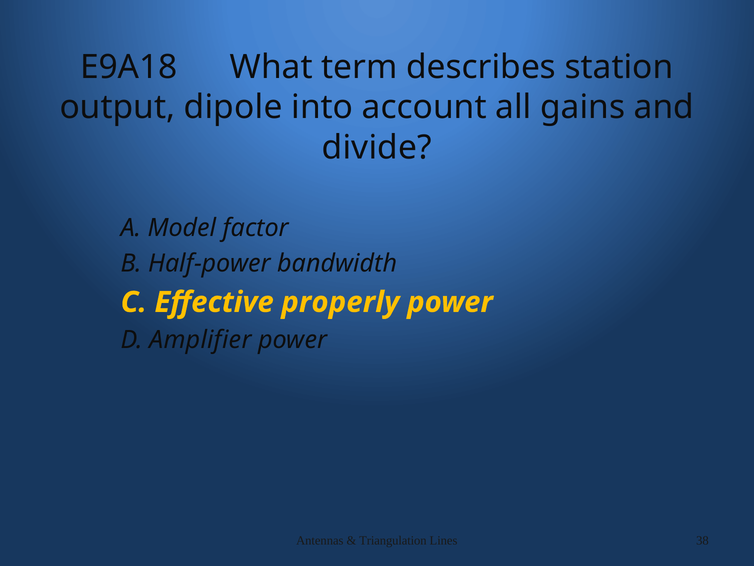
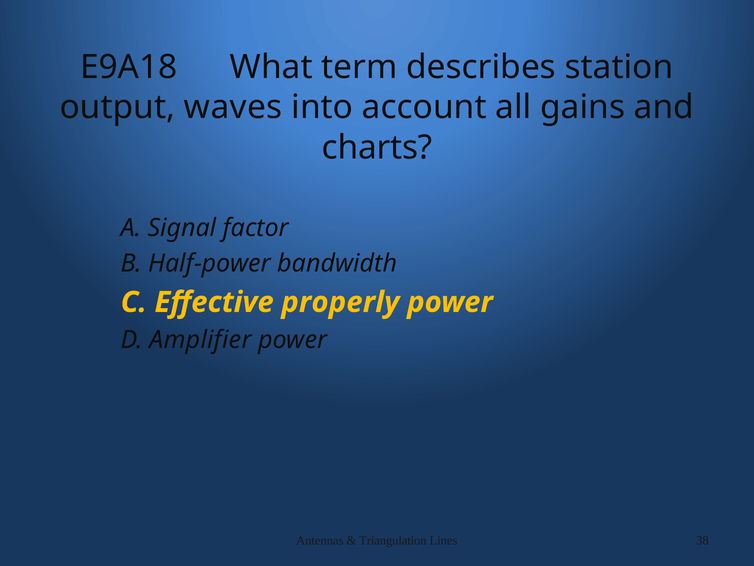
dipole: dipole -> waves (233, 107)
divide: divide -> charts (377, 148)
Model: Model -> Signal (182, 228)
